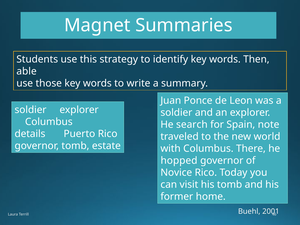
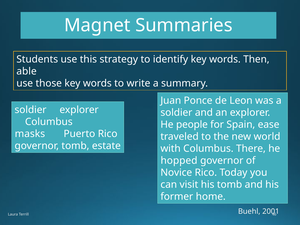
search: search -> people (192, 125)
note: note -> ease (269, 125)
details: details -> masks (30, 134)
